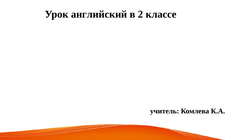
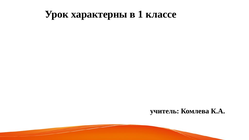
английский: английский -> характерны (99, 14)
2: 2 -> 1 (141, 14)
